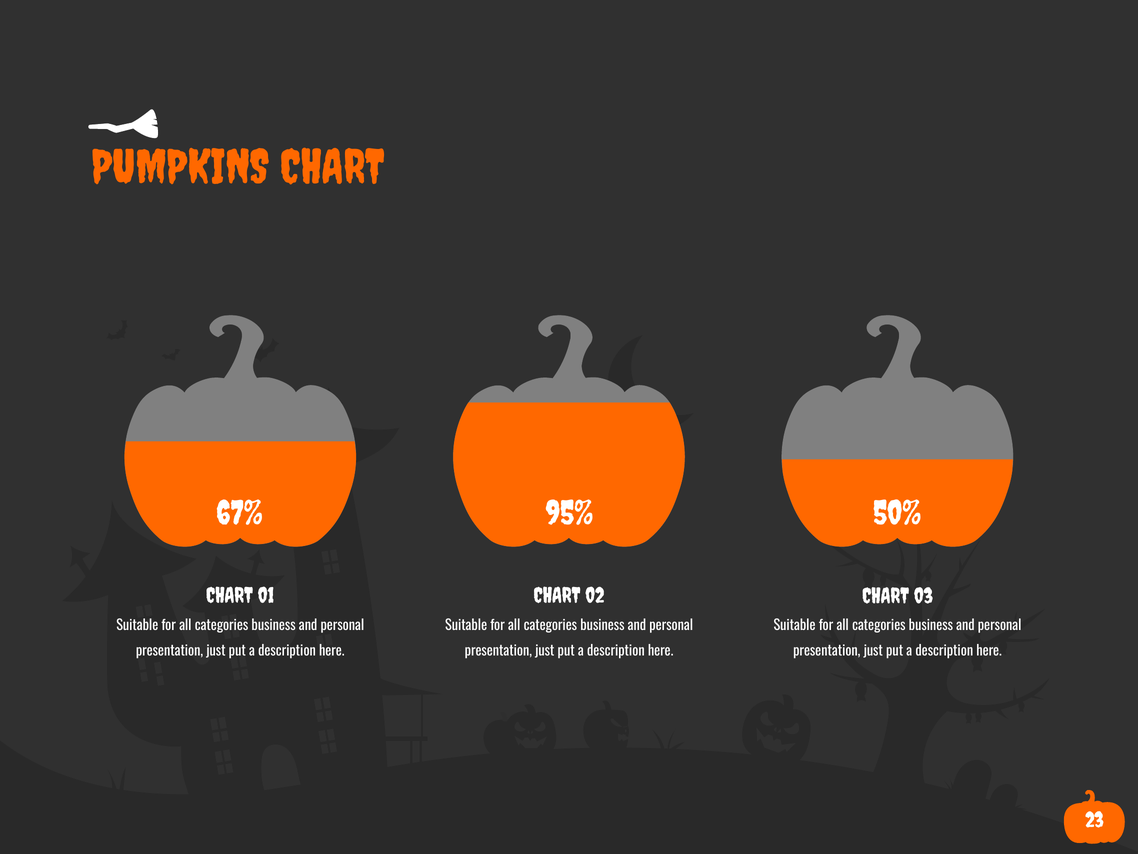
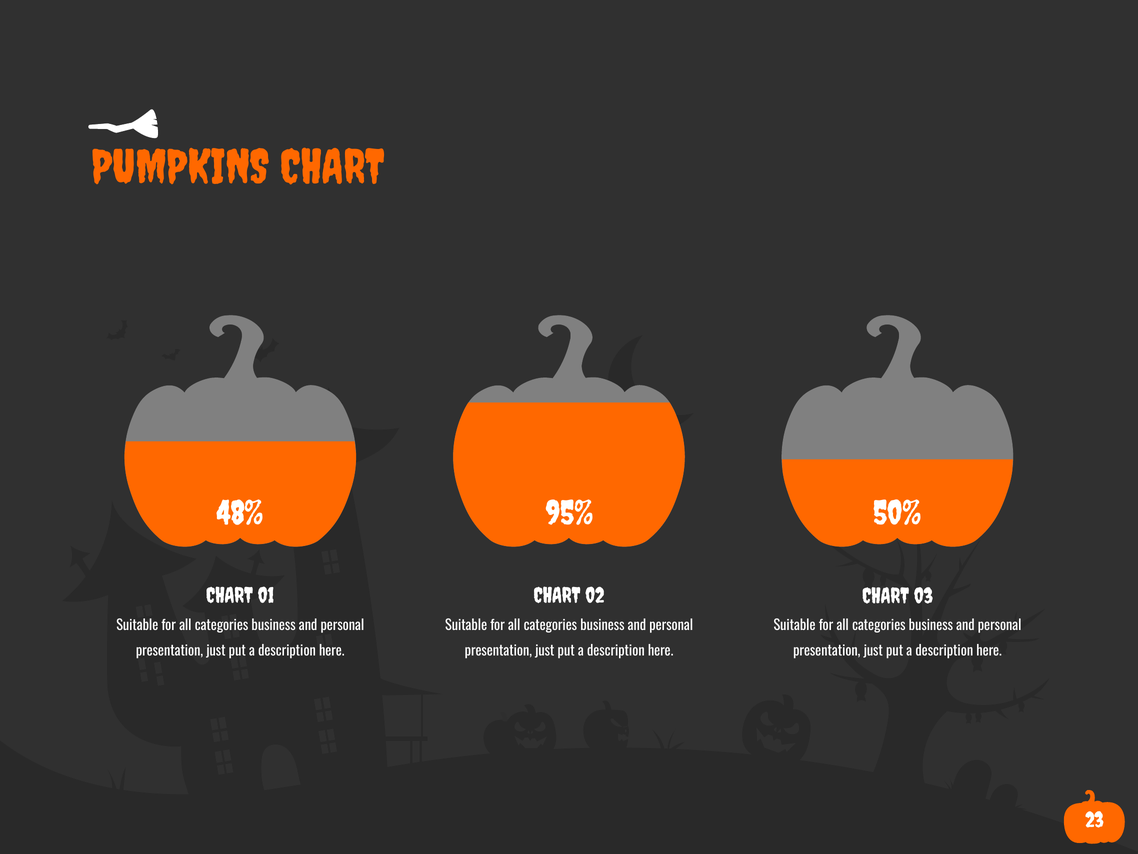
67%: 67% -> 48% (240, 513)
